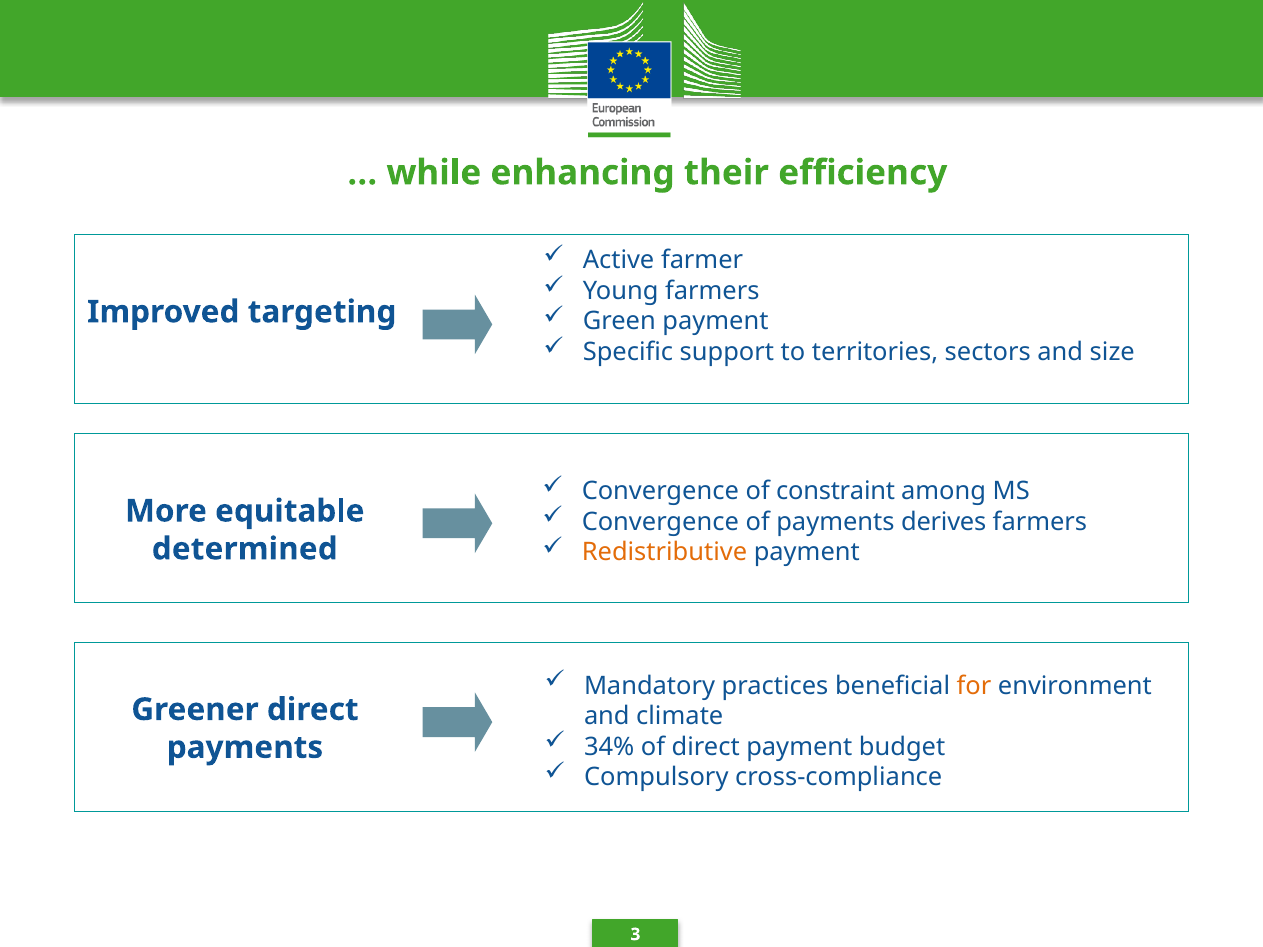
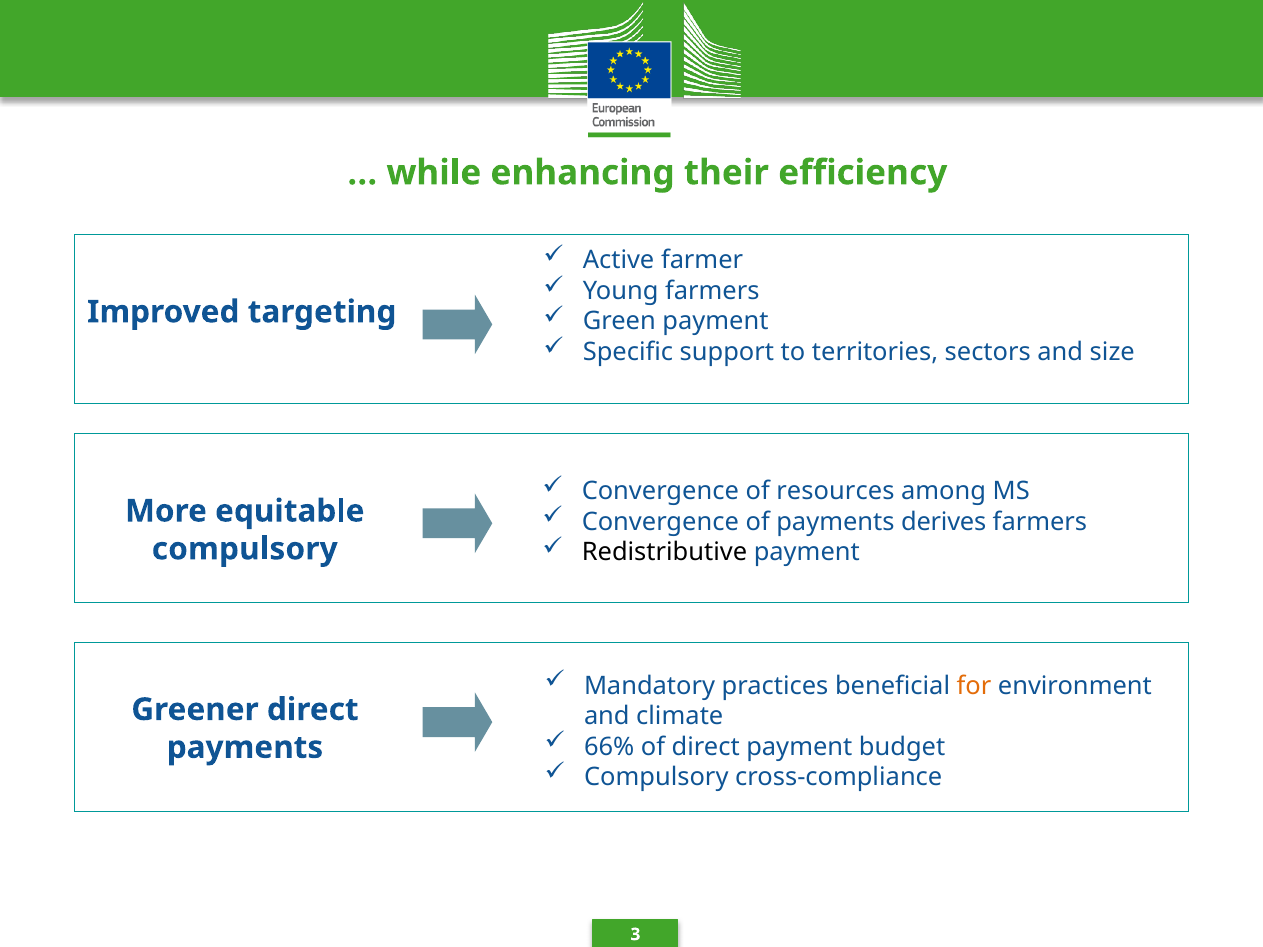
constraint: constraint -> resources (835, 491)
Redistributive colour: orange -> black (664, 552)
determined: determined -> compulsory (245, 549)
34%: 34% -> 66% (609, 747)
